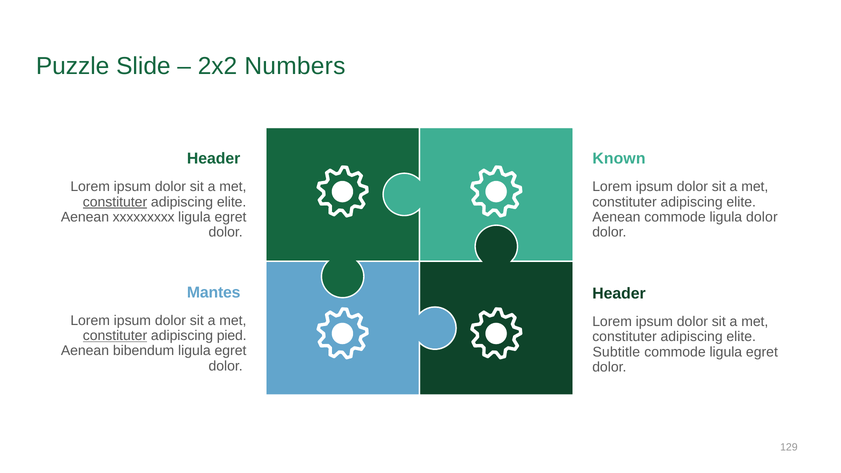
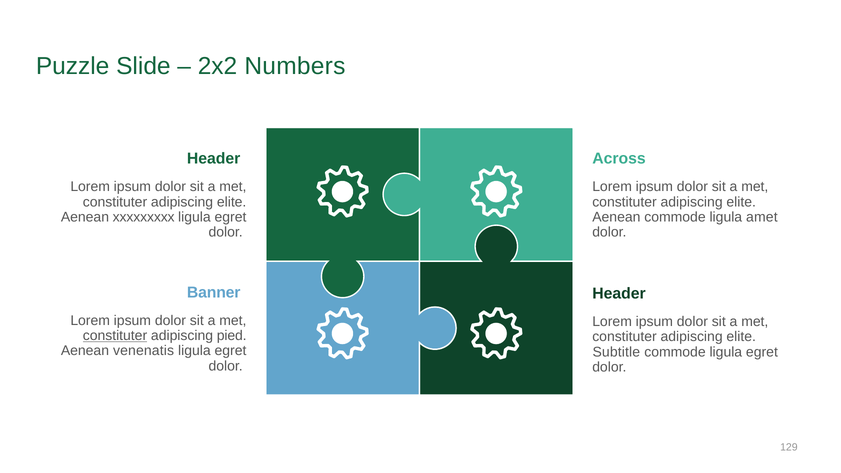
Known: Known -> Across (619, 159)
constituter underline: present -> none (115, 202)
ligula dolor: dolor -> amet (762, 217)
Mantes: Mantes -> Banner (214, 292)
bibendum: bibendum -> venenatis (144, 351)
